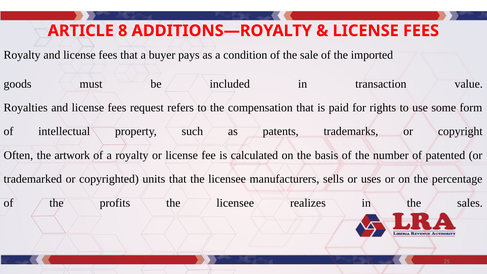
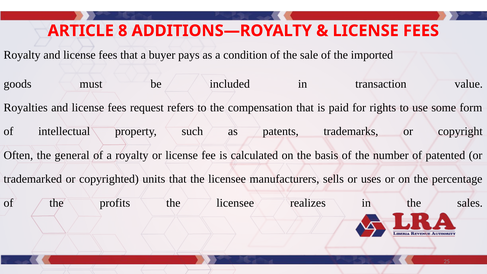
artwork: artwork -> general (72, 155)
